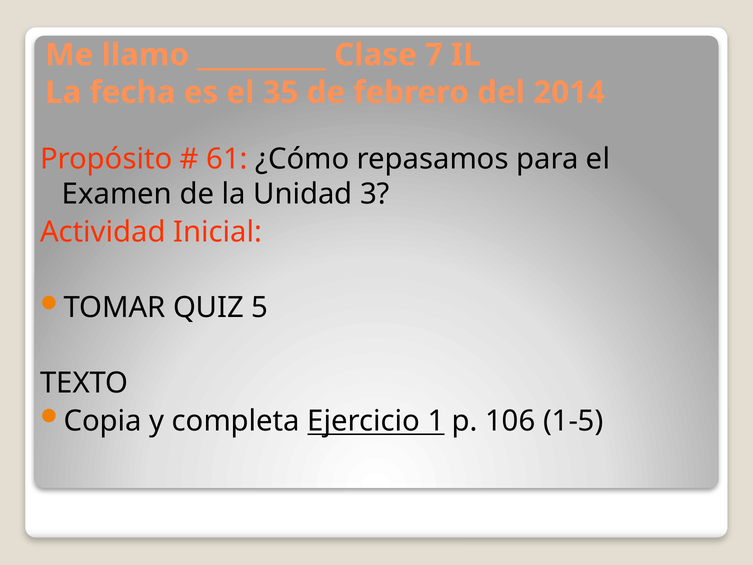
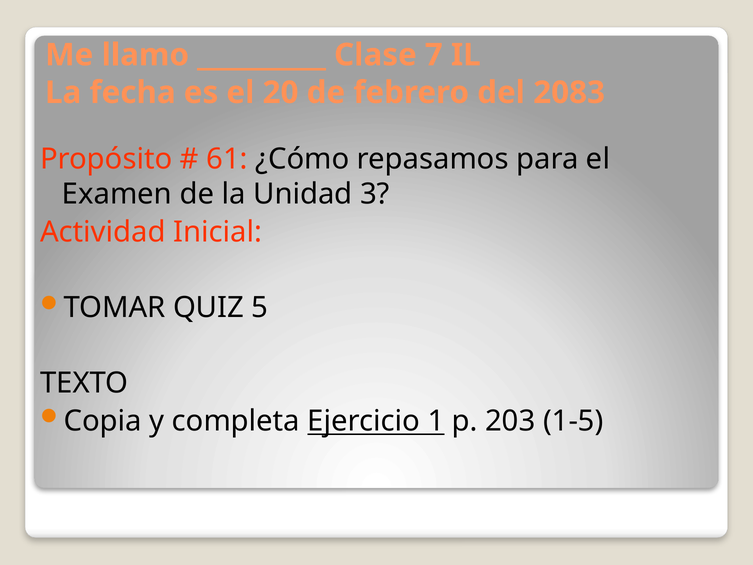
35: 35 -> 20 (281, 93)
2014: 2014 -> 2083 (569, 93)
106: 106 -> 203 (510, 421)
